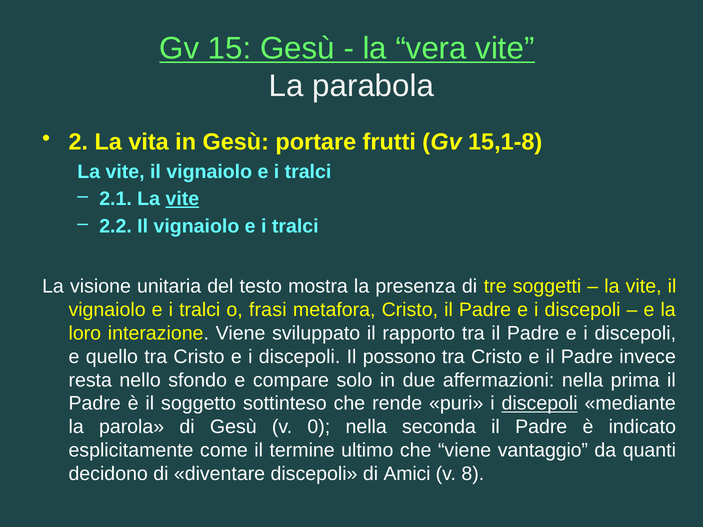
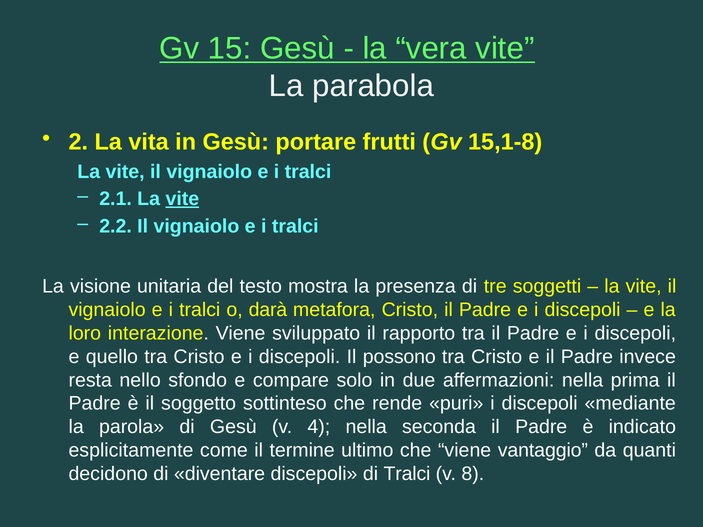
frasi: frasi -> darà (268, 310)
discepoli underline: present -> none (540, 404)
0: 0 -> 4 (319, 427)
di Amici: Amici -> Tralci (407, 474)
